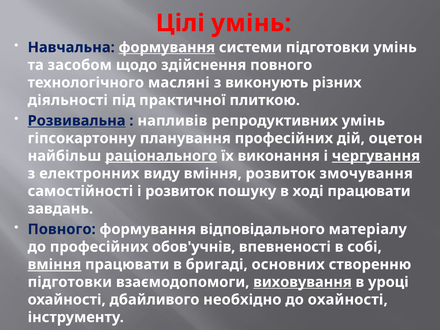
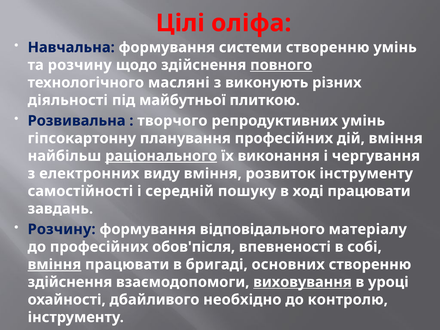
Цілі умінь: умінь -> оліфа (251, 23)
формування underline: present -> none (167, 47)
системи підготовки: підготовки -> створенню (328, 47)
та засобом: засобом -> розчину (80, 65)
повного underline: none -> present (281, 65)
практичної: практичної -> майбутньої (182, 100)
Розвивальна underline: present -> none (77, 121)
напливів: напливів -> творчого (172, 121)
дій оцетон: оцетон -> вміння (396, 138)
чергування underline: present -> none (376, 156)
розвиток змочування: змочування -> інструменту (366, 174)
і розвиток: розвиток -> середній (180, 191)
Повного: Повного -> Розчину (62, 229)
обов'учнів: обов'учнів -> обов'після (194, 247)
підготовки: підготовки -> здійснення (70, 282)
до охайності: охайності -> контролю (348, 300)
